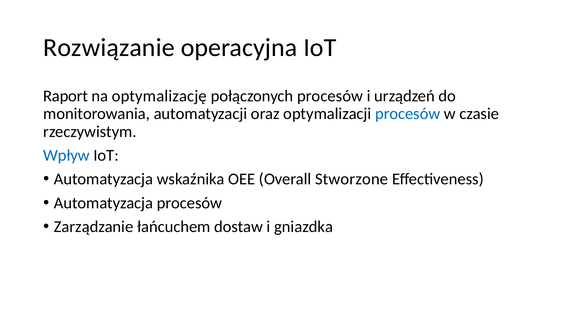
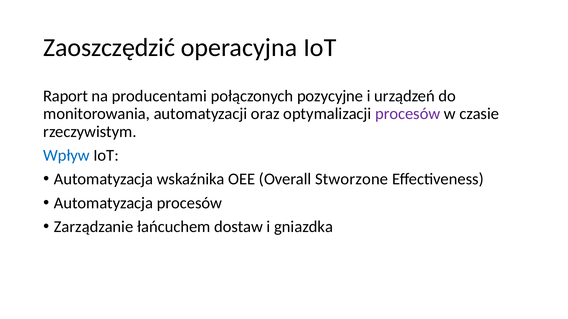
Rozwiązanie: Rozwiązanie -> Zaoszczędzić (109, 48)
optymalizację: optymalizację -> producentami (159, 96)
połączonych procesów: procesów -> pozycyjne (330, 96)
procesów colour: blue -> purple (408, 114)
